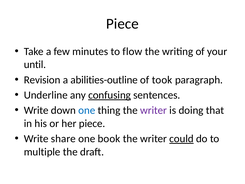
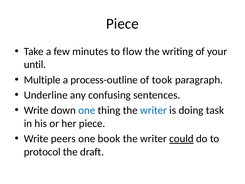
Revision: Revision -> Multiple (42, 80)
abilities-outline: abilities-outline -> process-outline (104, 80)
confusing underline: present -> none (110, 95)
writer colour: purple -> blue (154, 110)
that: that -> task (215, 110)
share: share -> peers (63, 139)
multiple: multiple -> protocol (42, 152)
